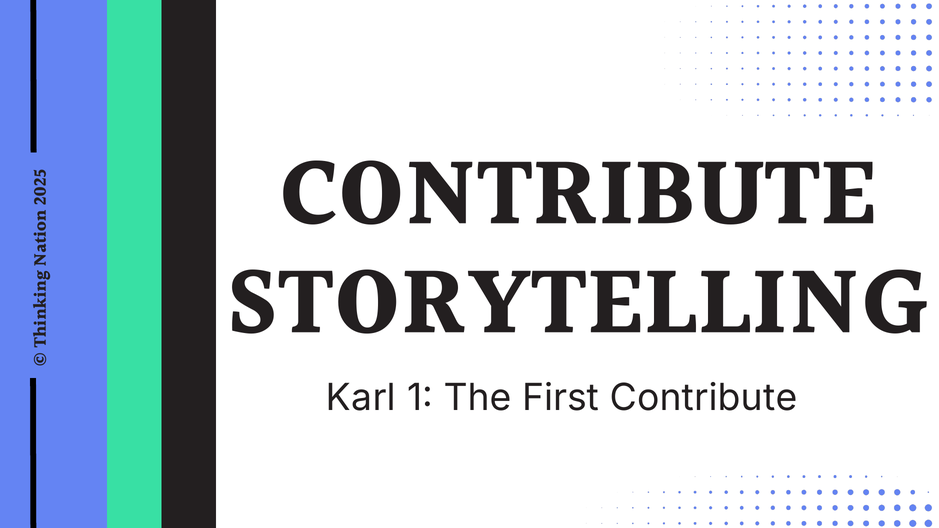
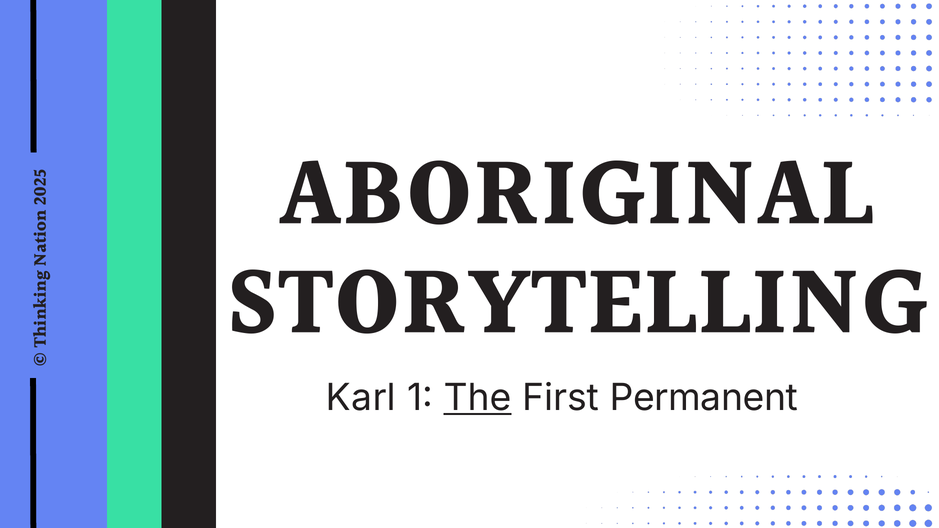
CONTRIBUTE: CONTRIBUTE -> ABORIGINAL (577, 197)
The underline: none -> present (478, 398)
First Contribute: Contribute -> Permanent (704, 398)
